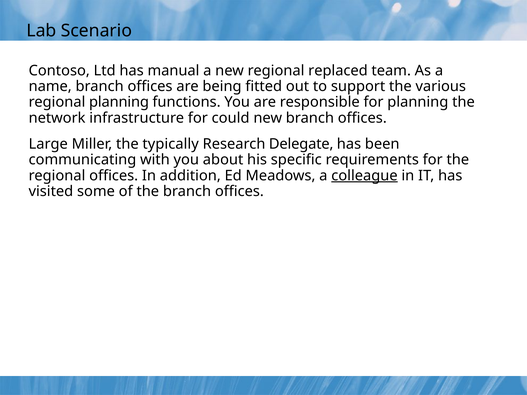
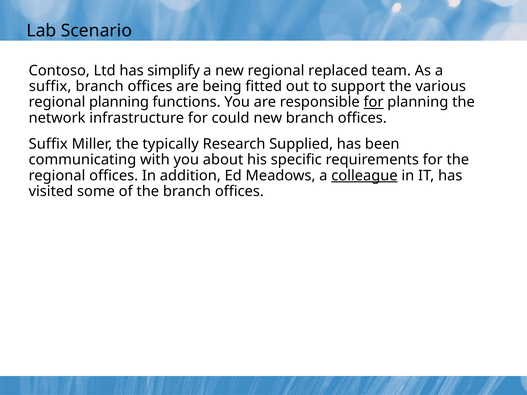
manual: manual -> simplify (174, 71)
name: name -> suffix (50, 86)
for underline: none -> present (374, 102)
Large: Large -> Suffix (48, 144)
Delegate: Delegate -> Supplied (301, 144)
